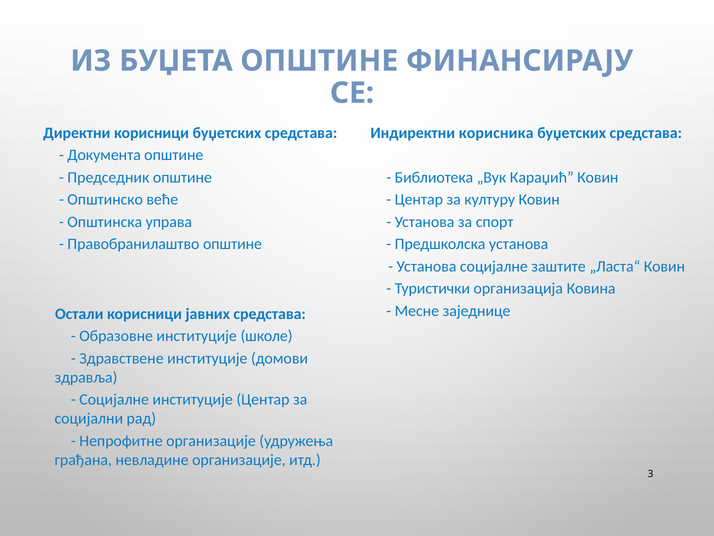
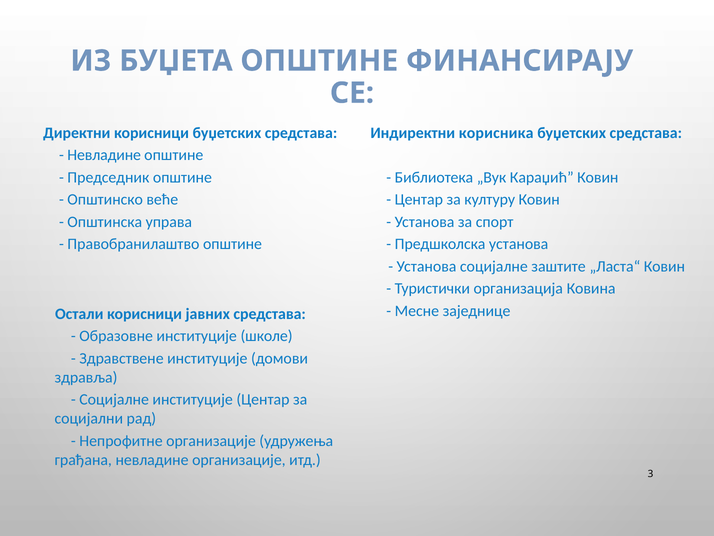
Документа: Документа -> Невладине (104, 155)
